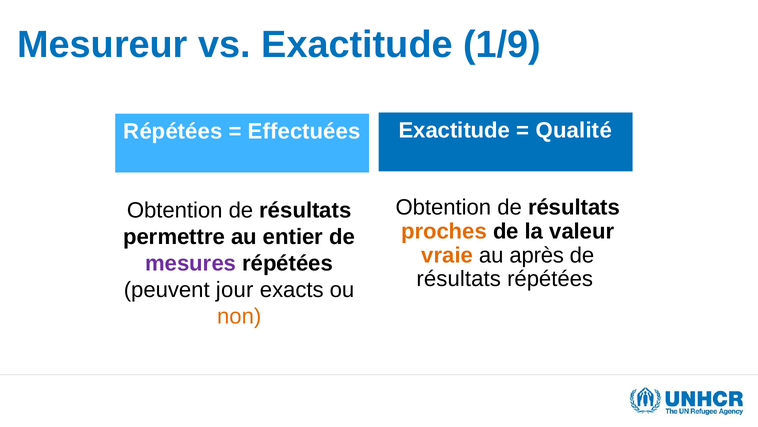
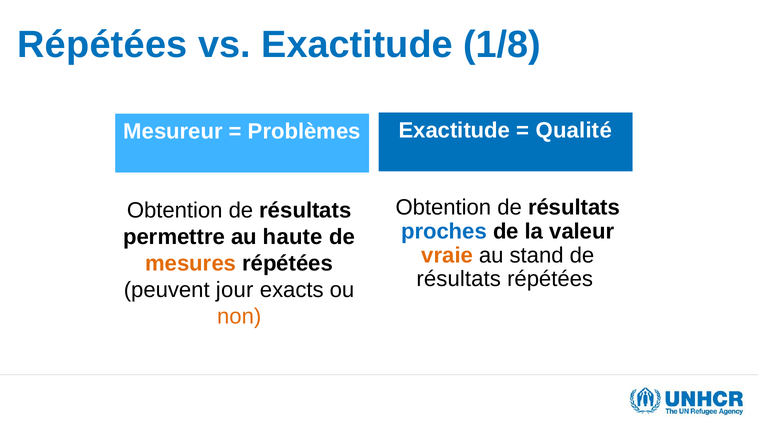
Mesureur: Mesureur -> Répétées (102, 45)
1/9: 1/9 -> 1/8 (502, 45)
Répétées: Répétées -> Mesureur (173, 131)
Effectuées: Effectuées -> Problèmes (304, 131)
proches colour: orange -> blue (444, 231)
entier: entier -> haute (293, 237)
après: après -> stand (537, 255)
mesures colour: purple -> orange (191, 263)
